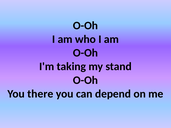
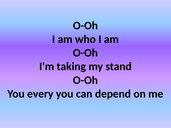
there: there -> every (40, 94)
